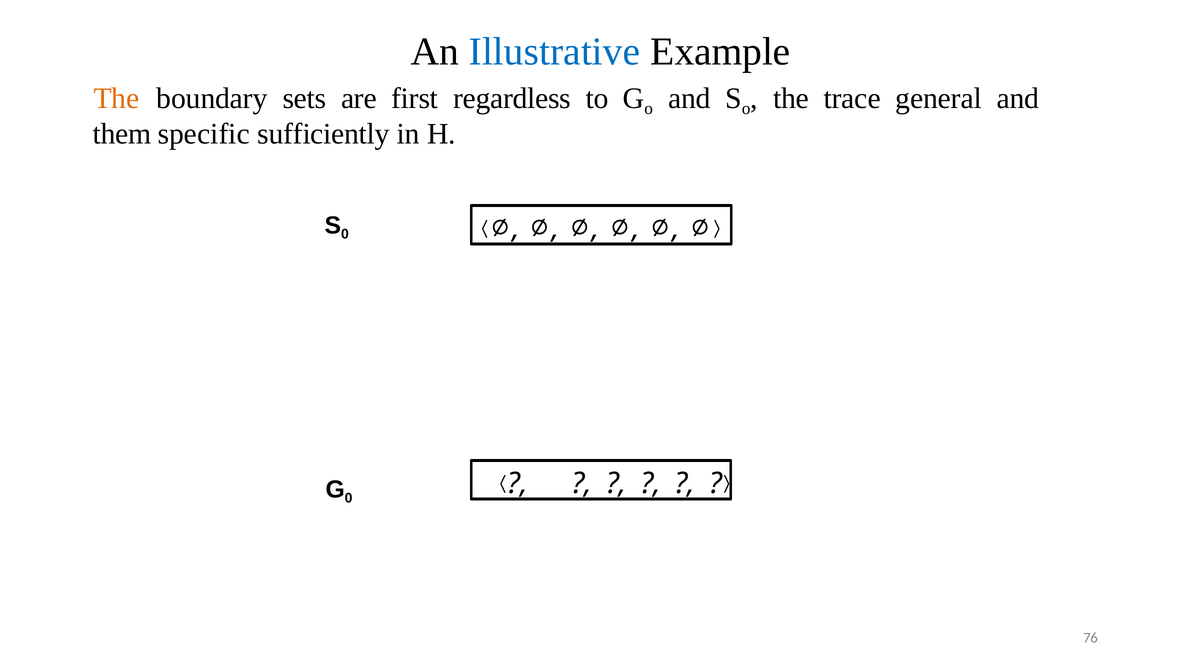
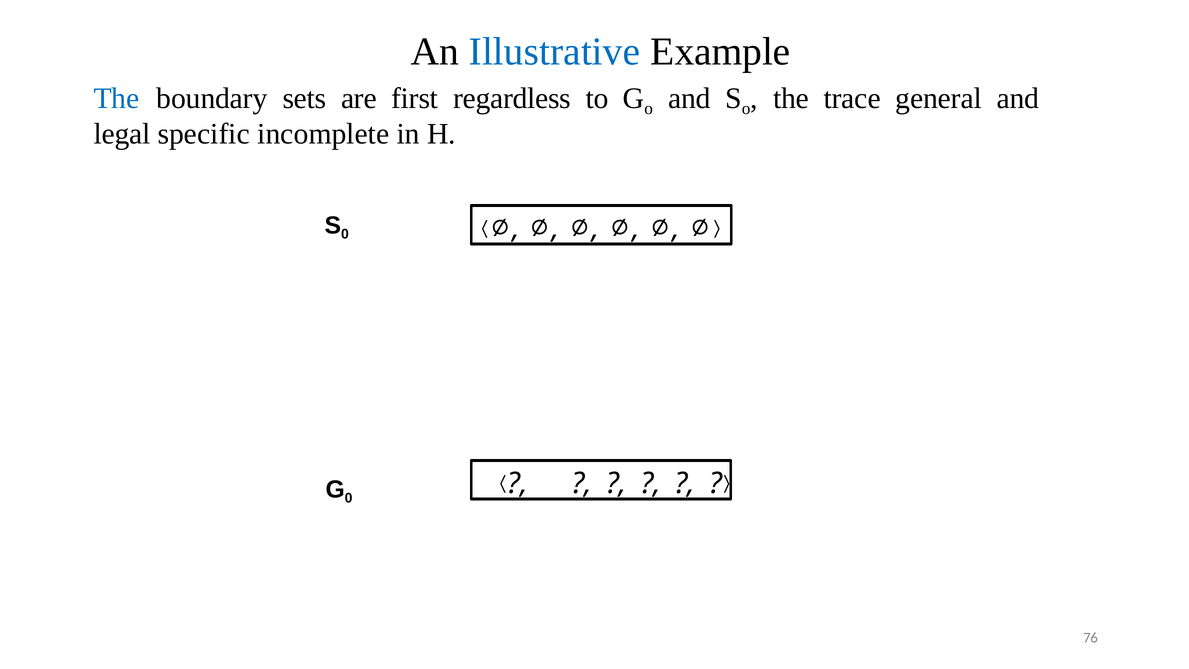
The colour: orange -> blue (116, 99)
them: them -> legal (122, 134)
sufficiently: sufficiently -> incomplete (323, 134)
